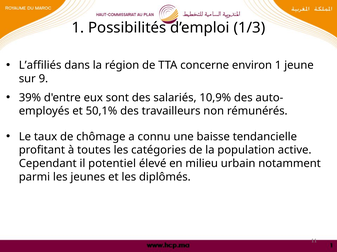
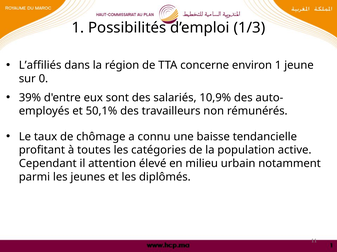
9: 9 -> 0 (43, 79)
potentiel: potentiel -> attention (112, 164)
